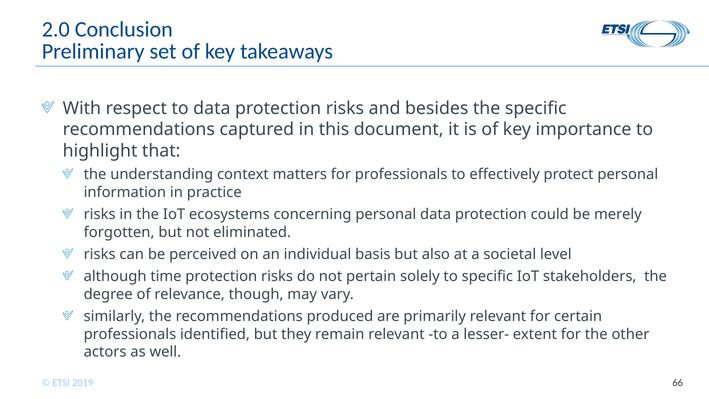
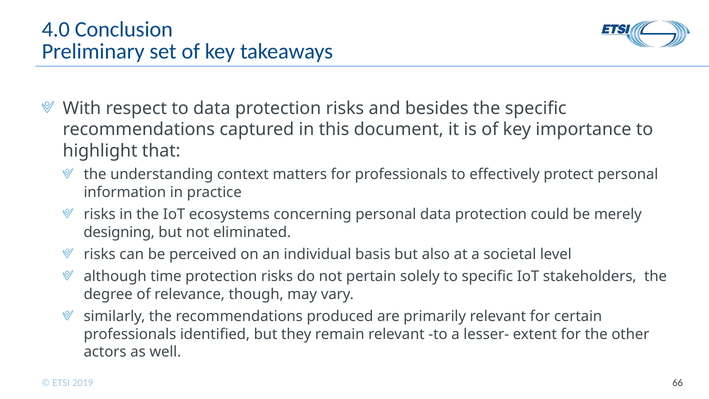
2.0: 2.0 -> 4.0 (56, 29)
forgotten: forgotten -> designing (119, 232)
